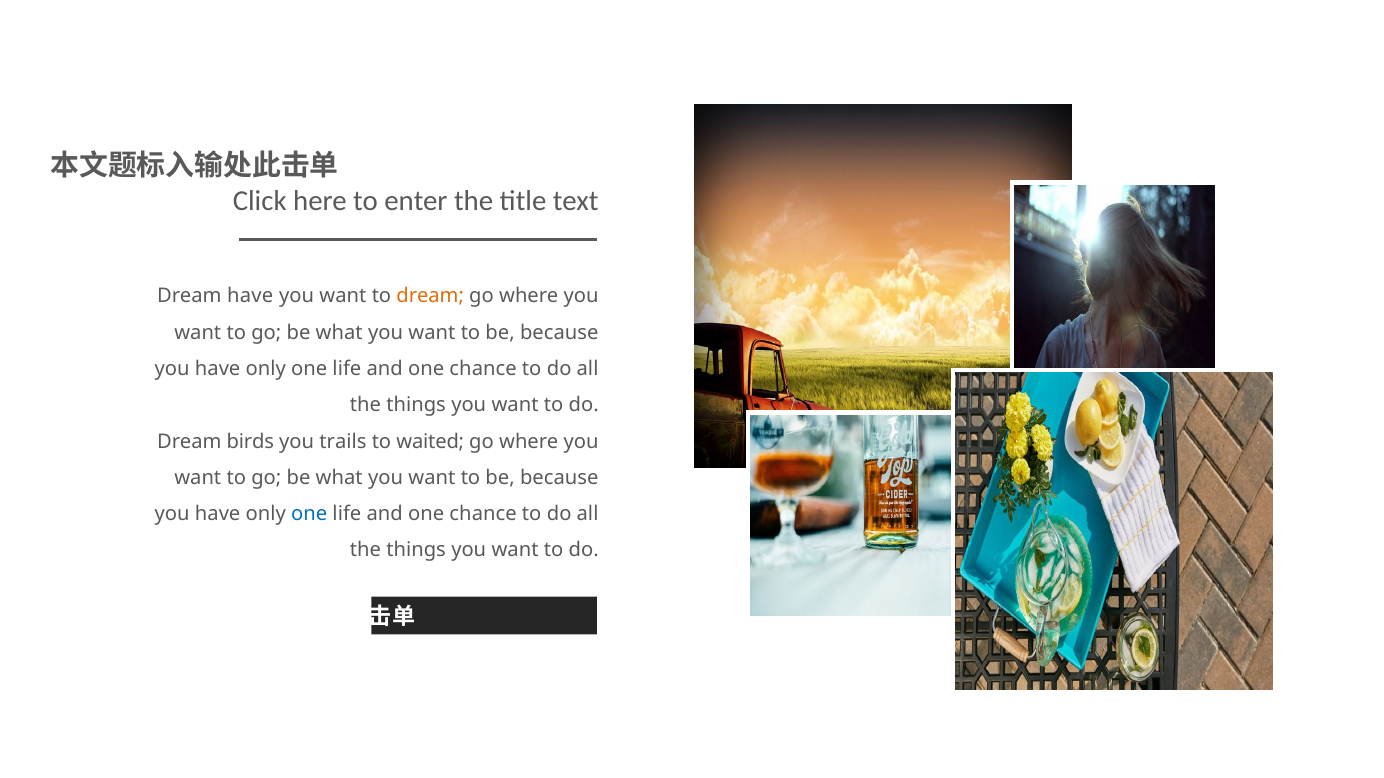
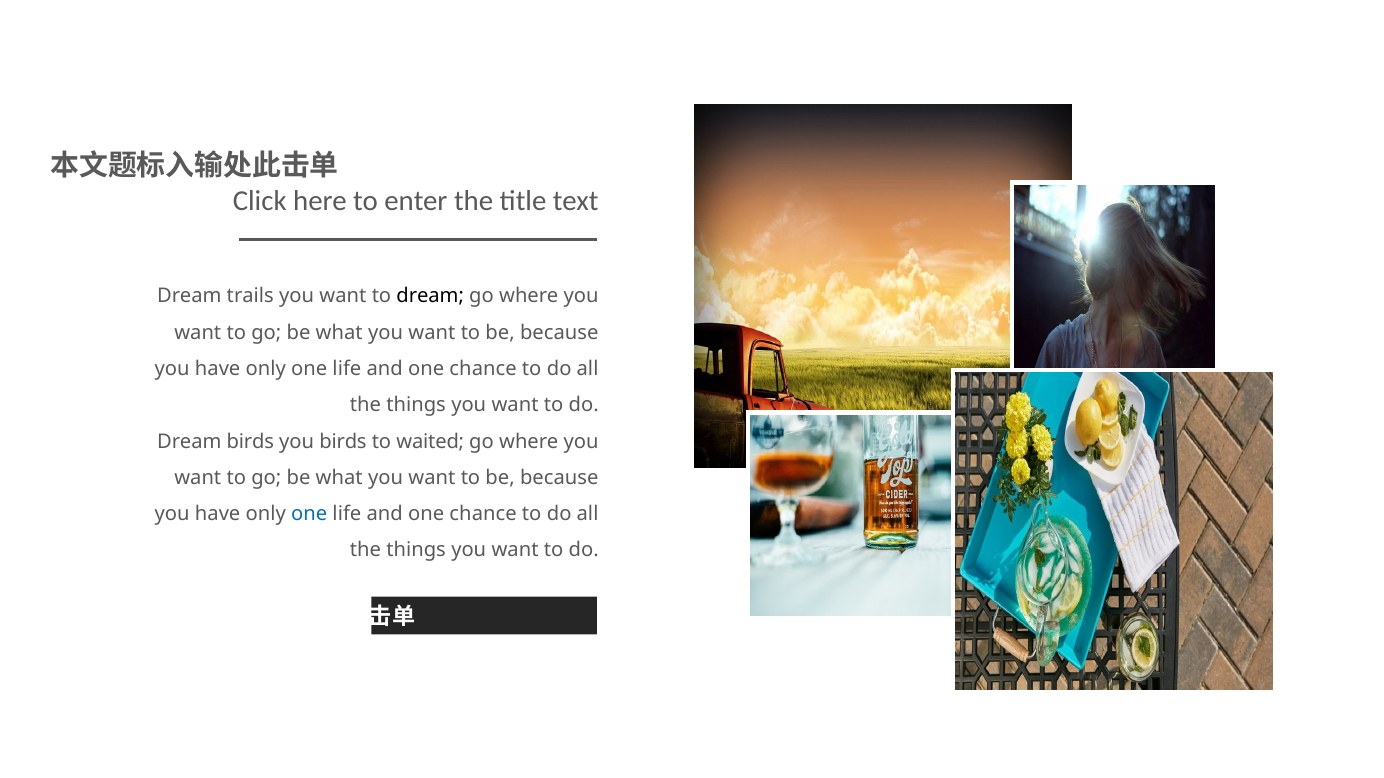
Dream have: have -> trails (250, 296)
dream colour: orange -> black (430, 296)
you trails: trails -> birds (343, 442)
